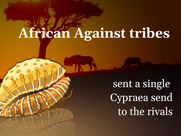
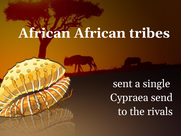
African Against: Against -> African (100, 33)
